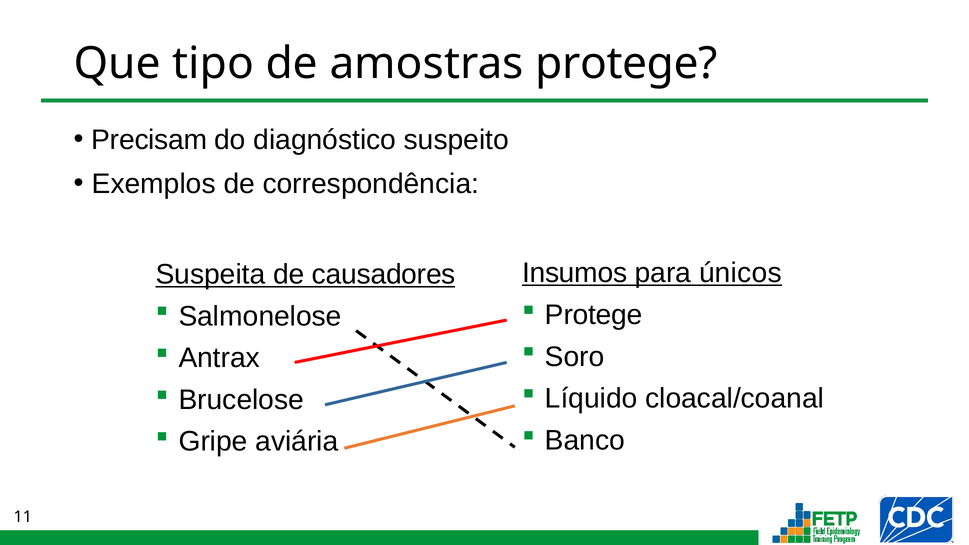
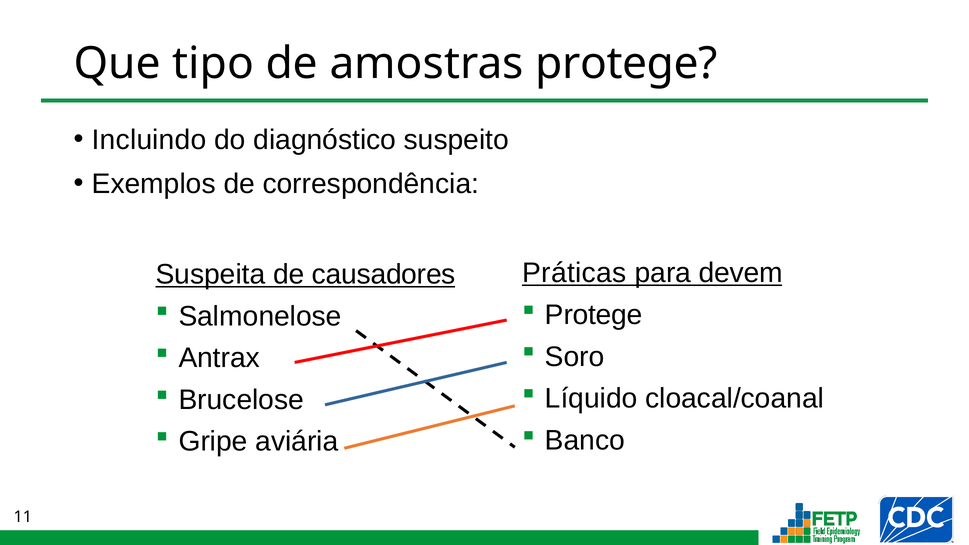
Precisam: Precisam -> Incluindo (149, 140)
Insumos: Insumos -> Práticas (574, 273)
únicos: únicos -> devem (741, 273)
